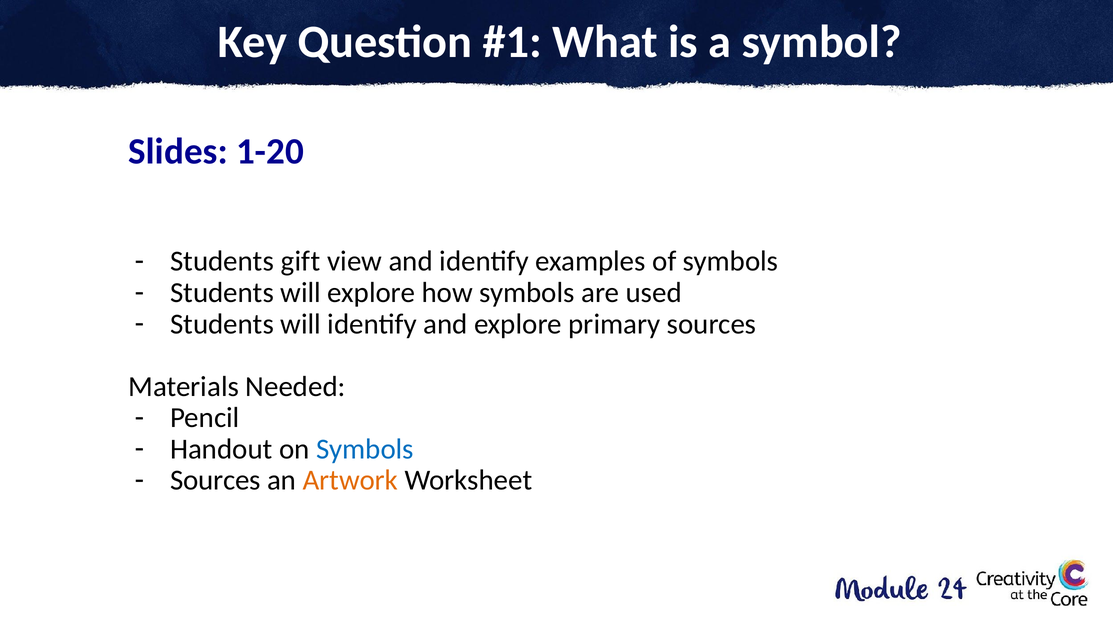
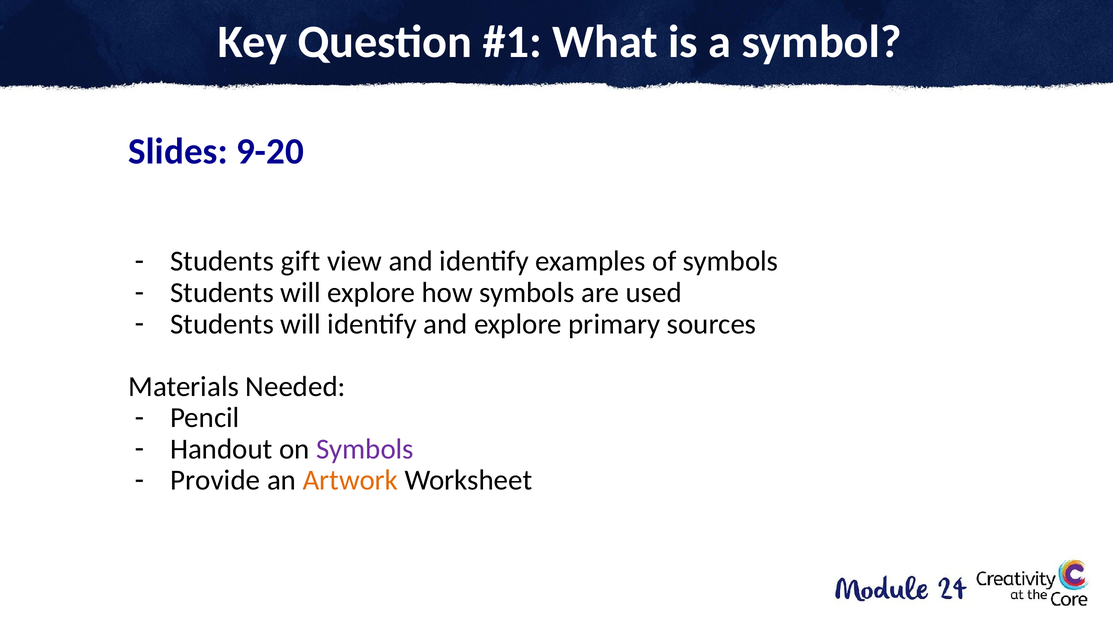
1-20: 1-20 -> 9-20 (270, 152)
Symbols colour: blue -> purple (365, 449)
Sources: Sources -> Provide (215, 480)
